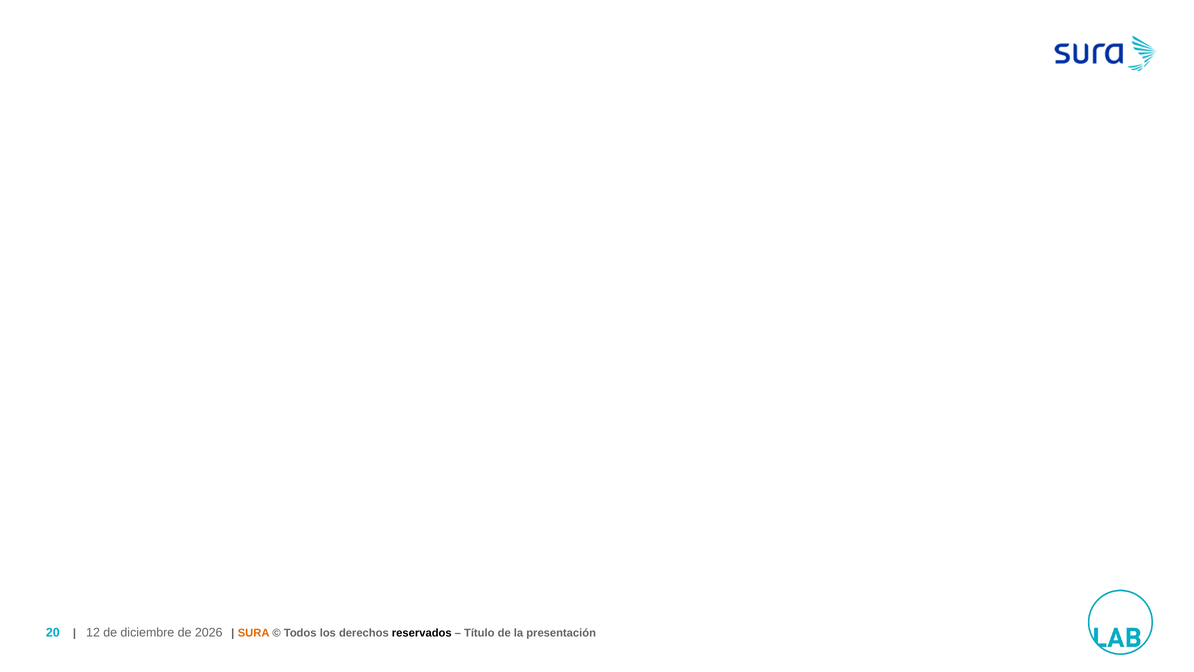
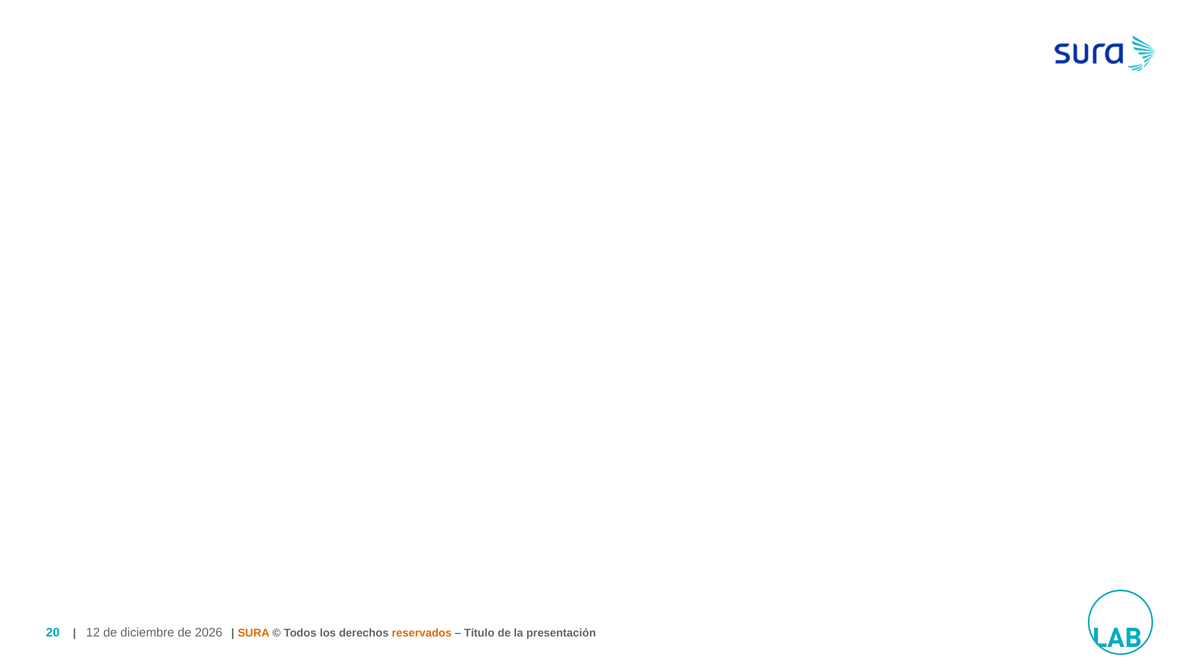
reservados colour: black -> orange (422, 633)
